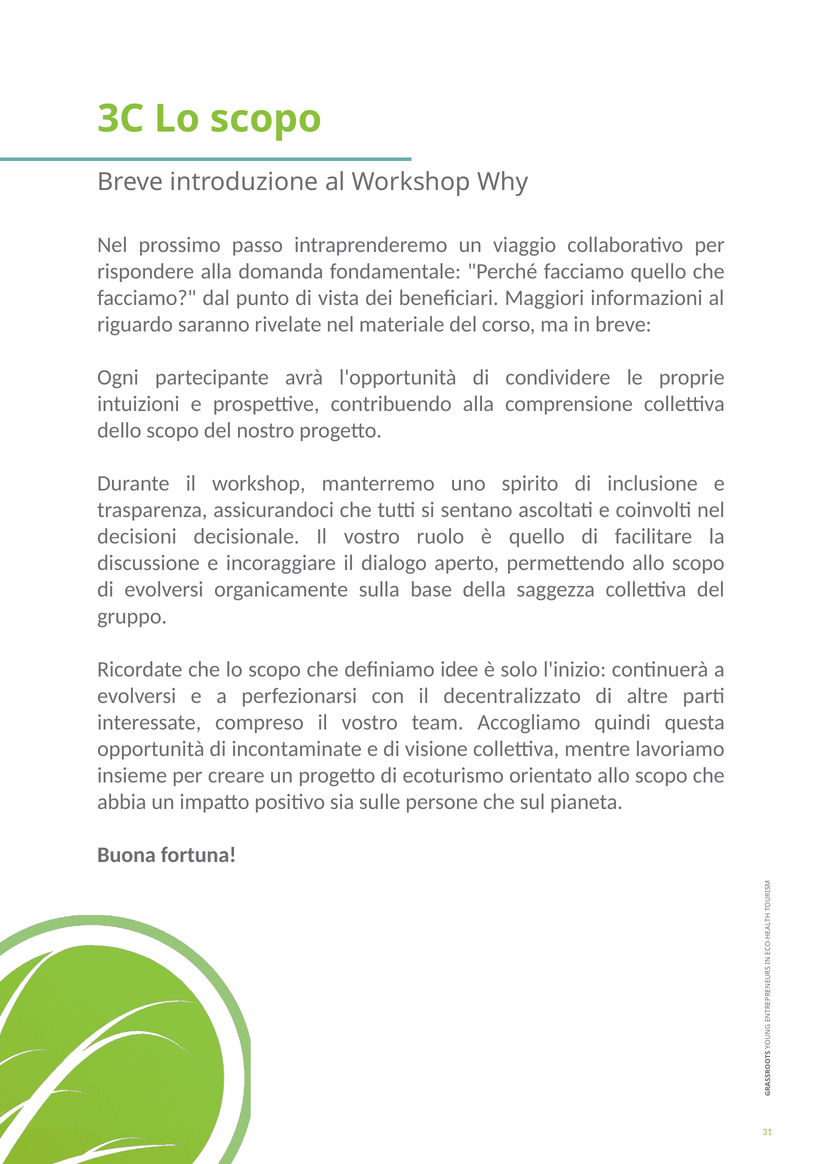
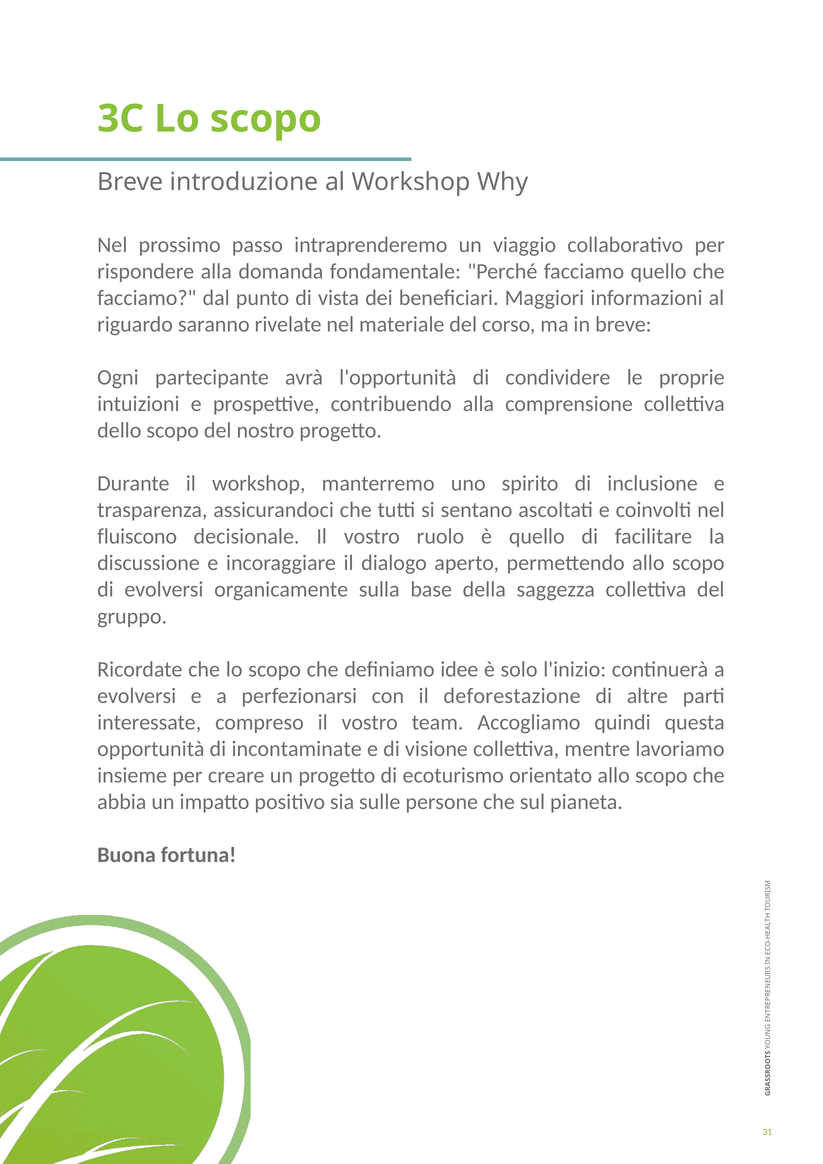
decisioni: decisioni -> fluiscono (137, 537)
decentralizzato: decentralizzato -> deforestazione (512, 696)
